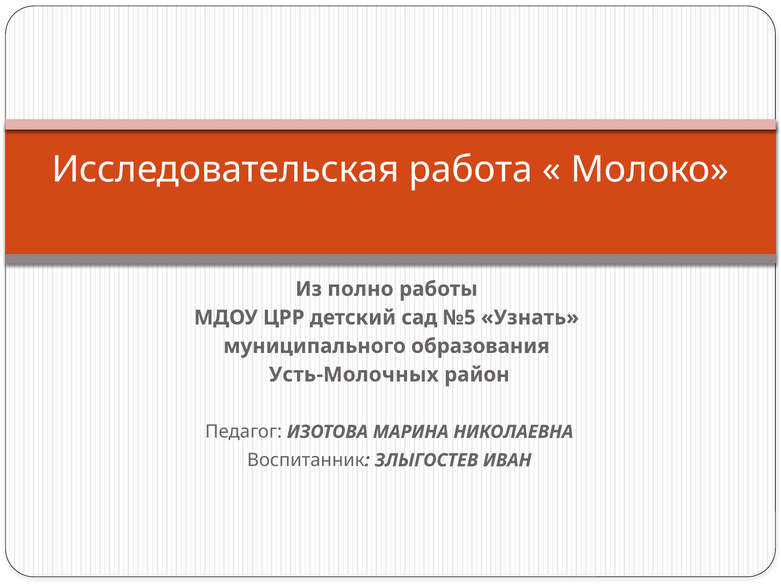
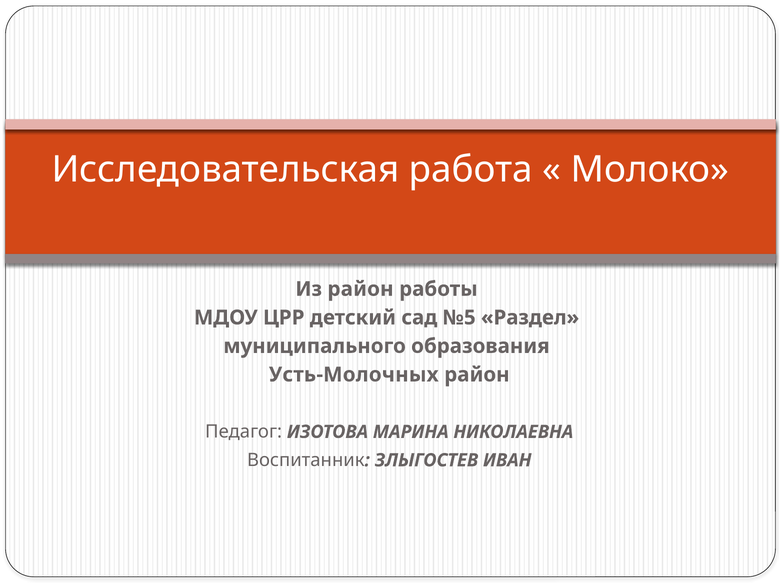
Из полно: полно -> район (361, 289)
Узнать: Узнать -> Раздел (530, 318)
